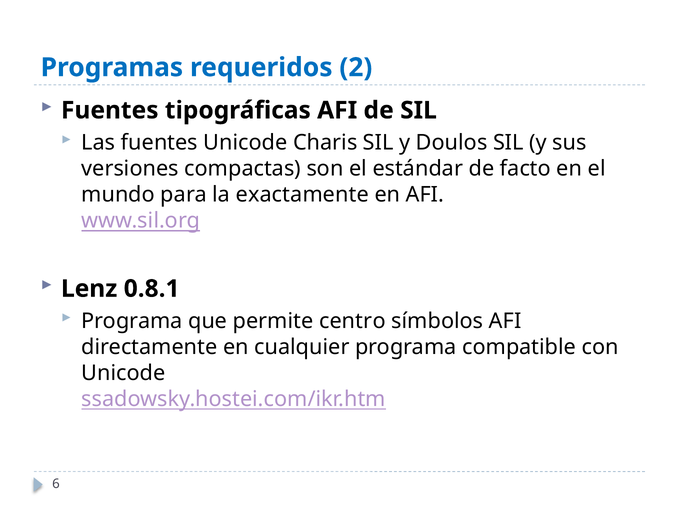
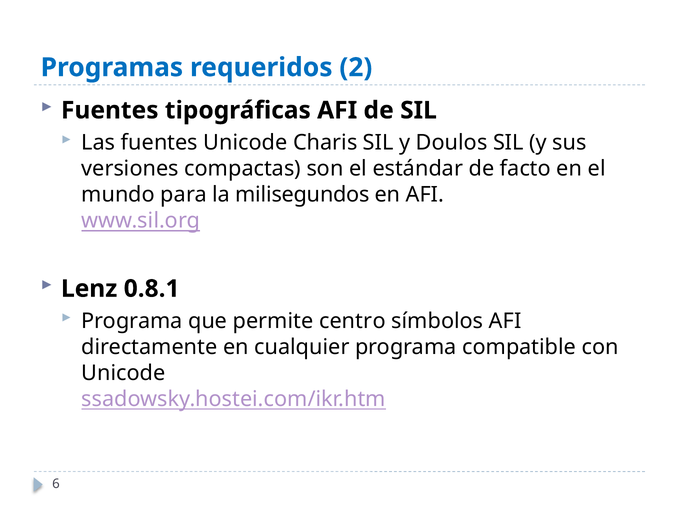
exactamente: exactamente -> milisegundos (302, 195)
